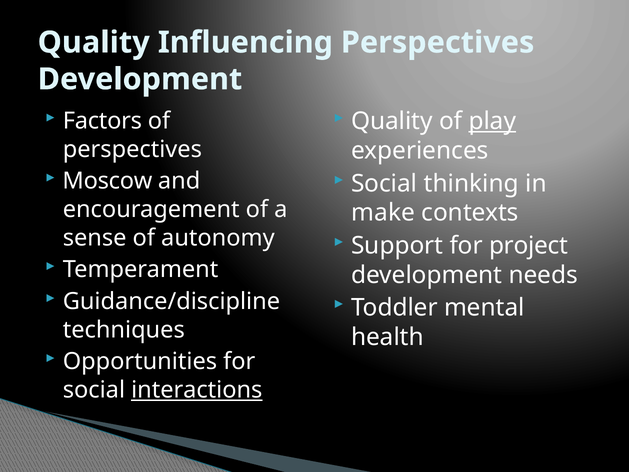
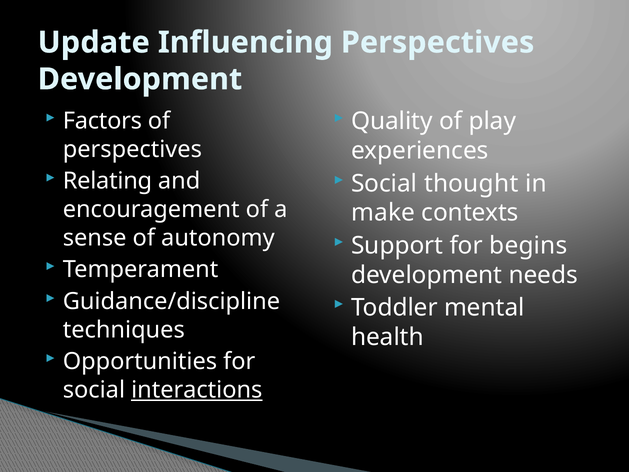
Quality: Quality -> Update (94, 42)
play underline: present -> none (492, 121)
Moscow: Moscow -> Relating (107, 181)
thinking: thinking -> thought (471, 183)
project: project -> begins (528, 246)
